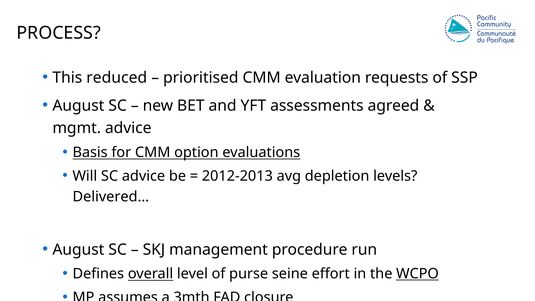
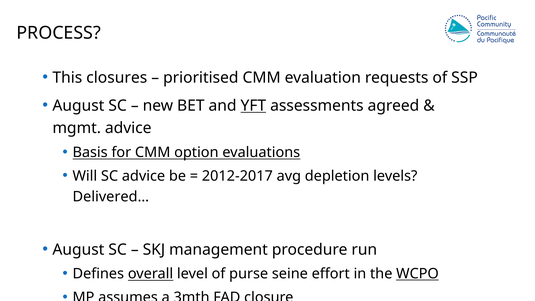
reduced: reduced -> closures (117, 78)
YFT underline: none -> present (253, 106)
2012-2013: 2012-2013 -> 2012-2017 (237, 176)
